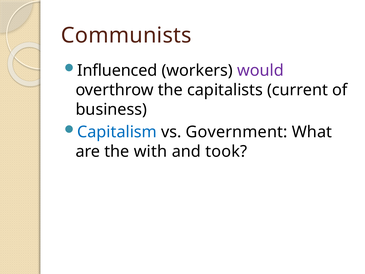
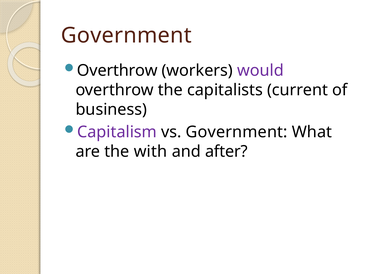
Communists: Communists -> Government (126, 35)
Influenced: Influenced -> Overthrow (117, 70)
Capitalism colour: blue -> purple (117, 132)
took: took -> after (226, 151)
